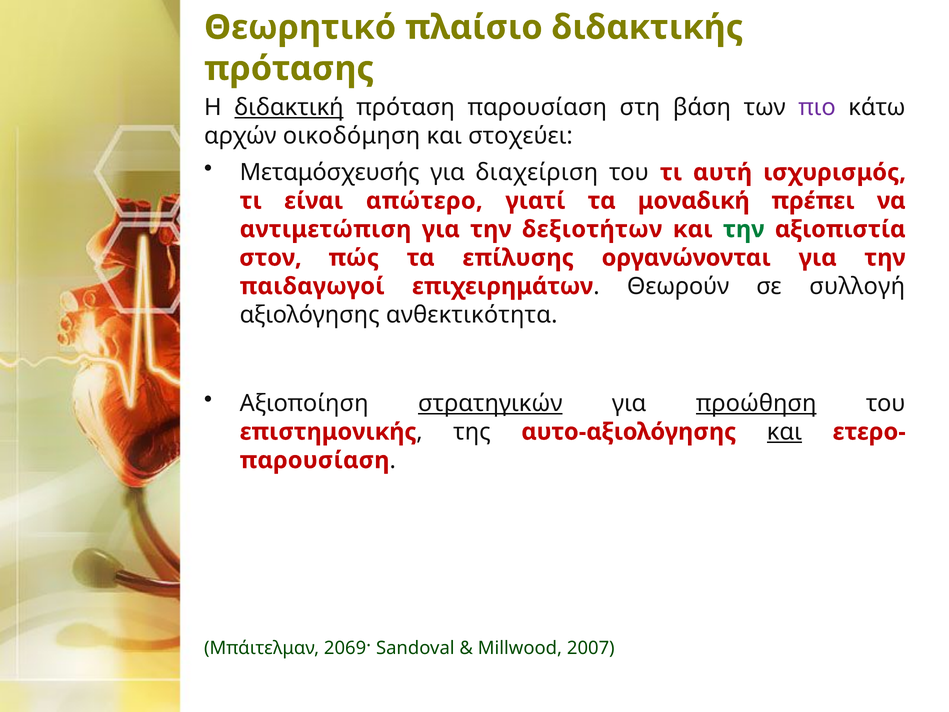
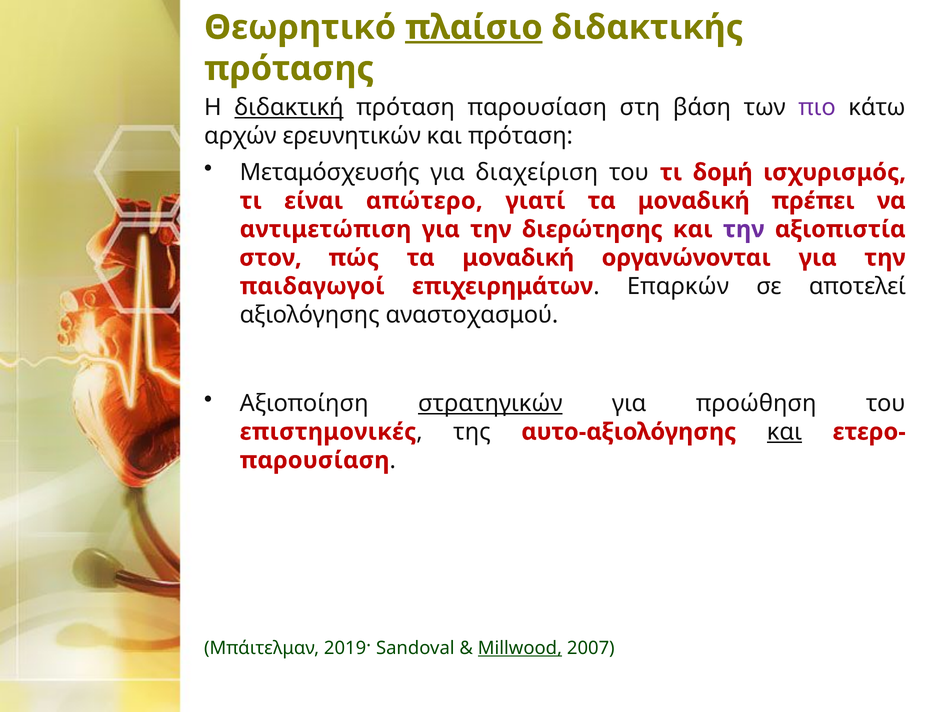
πλαίσιο underline: none -> present (474, 28)
οικοδόμηση: οικοδόμηση -> ερευνητικών (352, 136)
και στοχεύει: στοχεύει -> πρόταση (521, 136)
αυτή: αυτή -> δομή (723, 172)
δεξιοτήτων: δεξιοτήτων -> διερώτησης (592, 229)
την colour: green -> purple (744, 229)
πώς τα επίλυσης: επίλυσης -> μοναδική (518, 258)
Θεωρούν: Θεωρούν -> Επαρκών (678, 286)
συλλογή: συλλογή -> αποτελεί (857, 286)
ανθεκτικότητα: ανθεκτικότητα -> αναστοχασμού (472, 315)
προώθηση underline: present -> none (756, 403)
επιστημονικής: επιστημονικής -> επιστημονικές (328, 432)
2069·: 2069· -> 2019· (348, 648)
Millwood underline: none -> present (520, 648)
